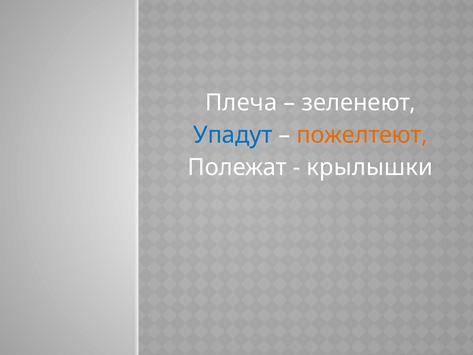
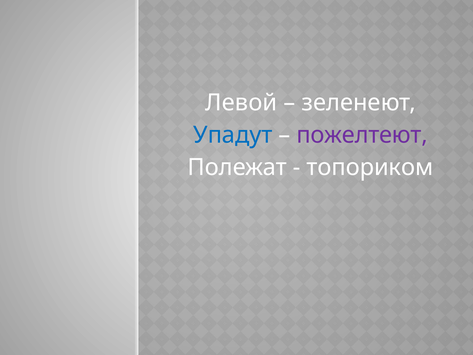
Плеча: Плеча -> Левой (241, 103)
пожелтеют colour: orange -> purple (362, 135)
крылышки: крылышки -> топориком (370, 167)
